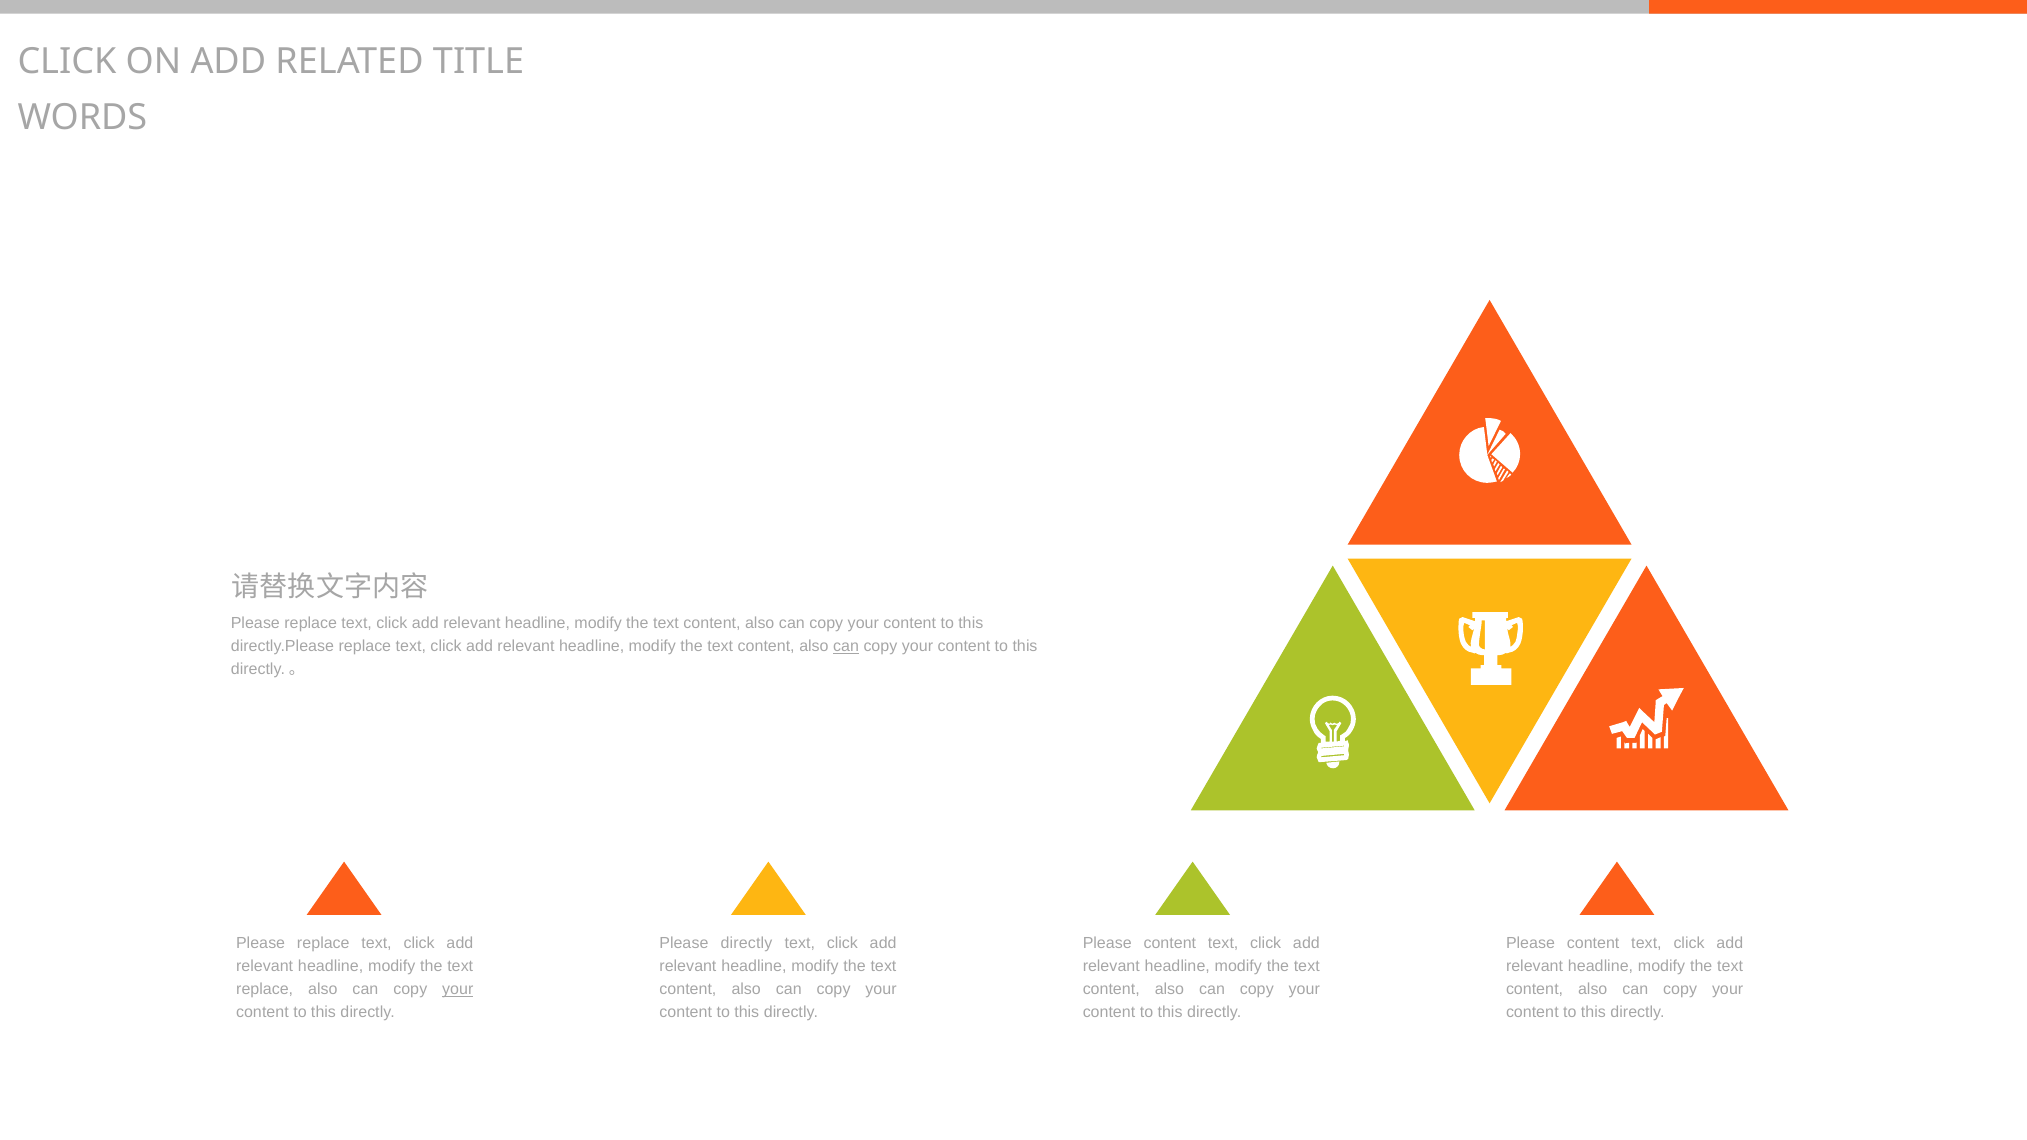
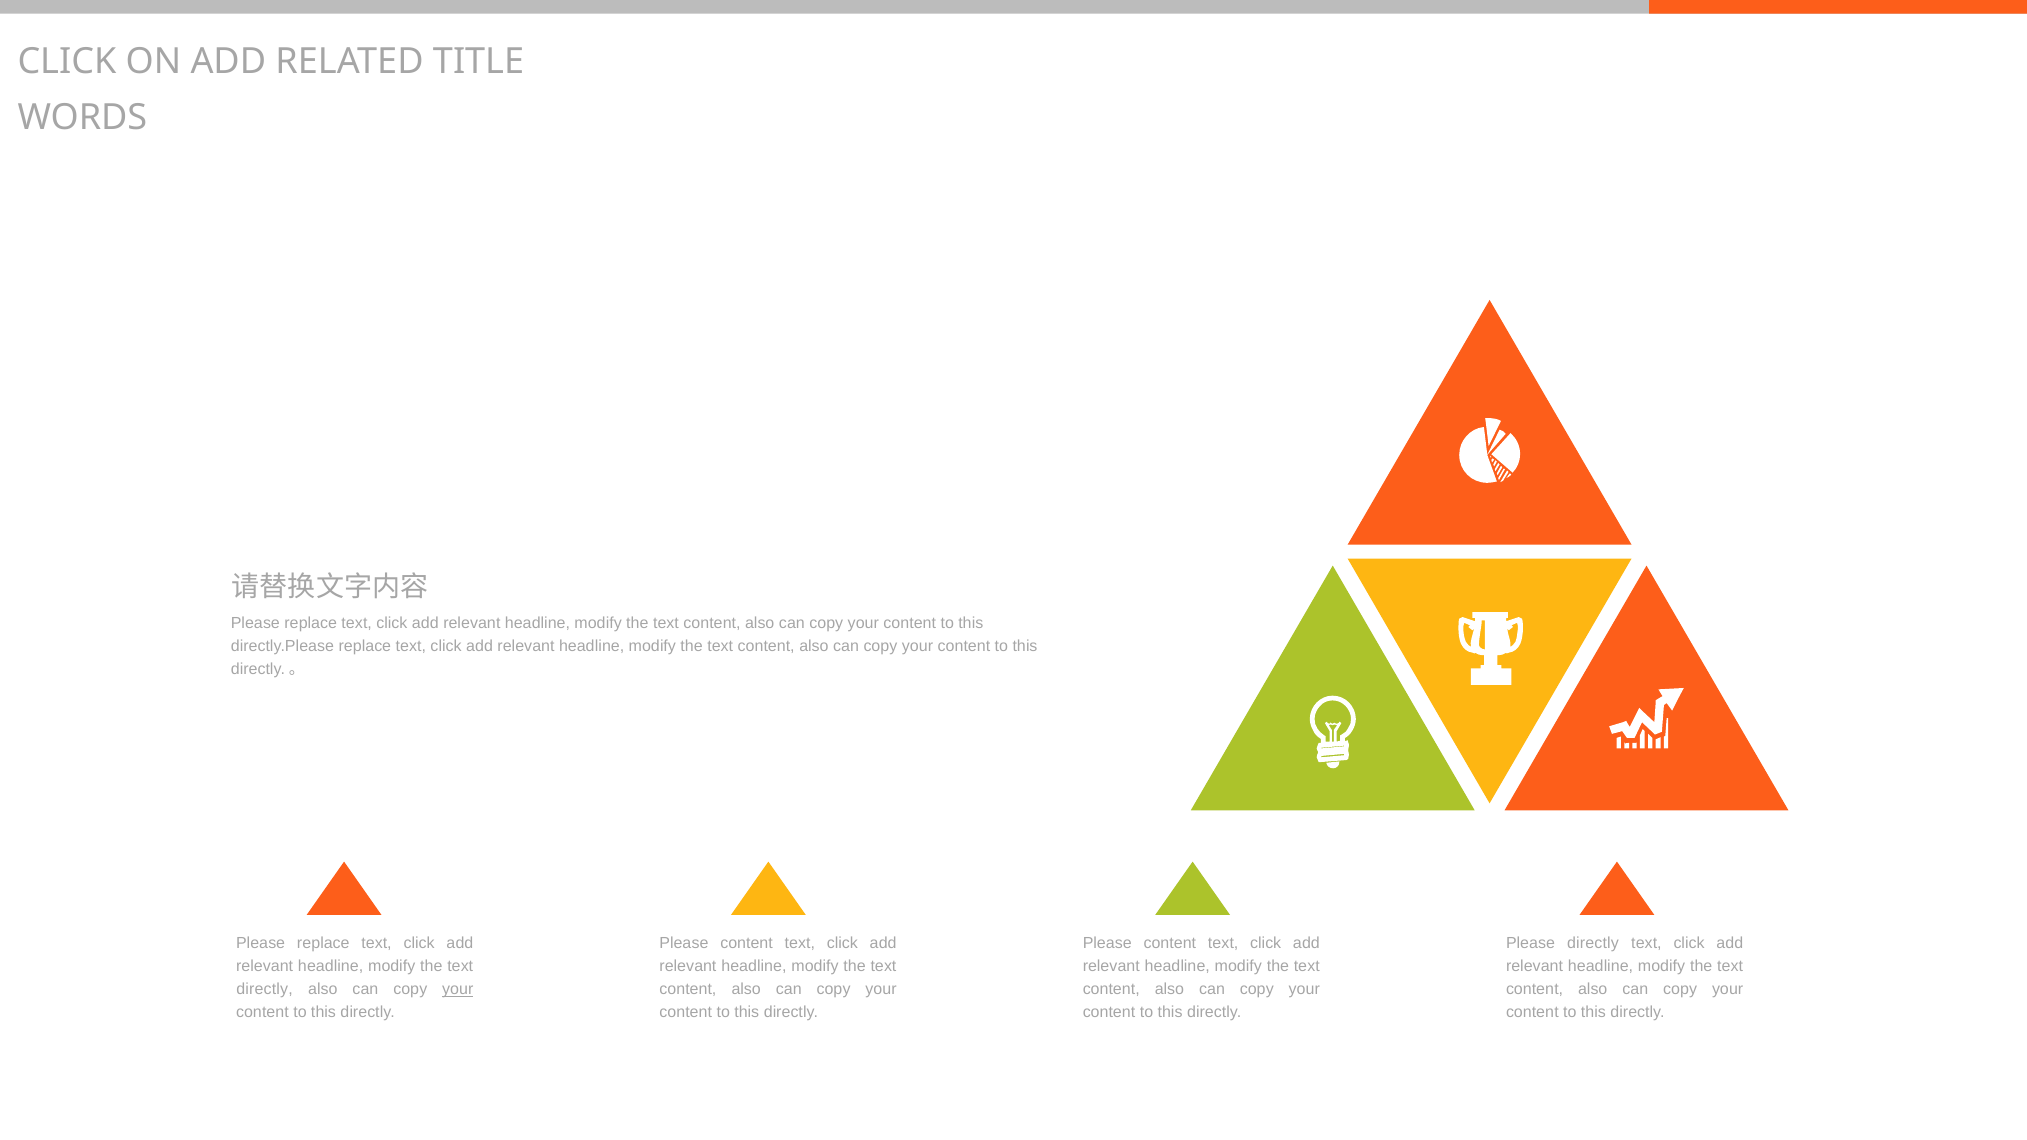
can underline: present -> none (846, 646)
directly: directly -> content (747, 944)
content: content -> directly (1593, 944)
replace: replace -> directly (265, 990)
